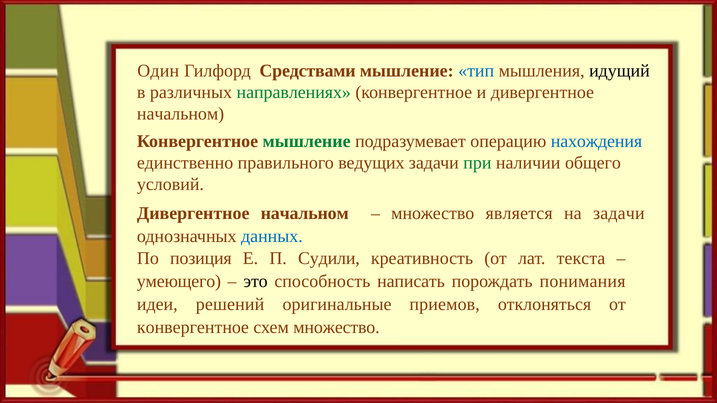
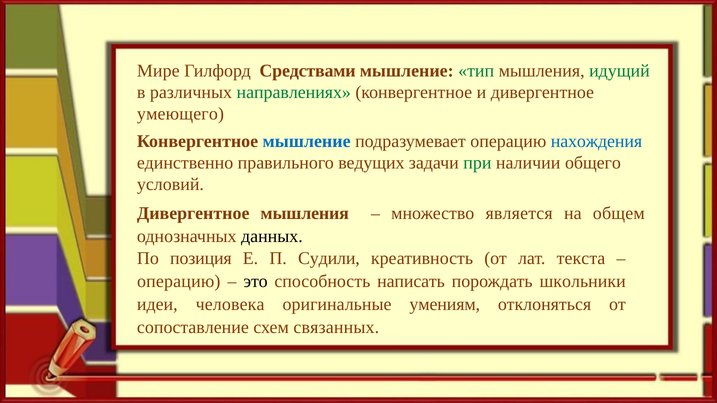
Один: Один -> Мире (158, 71)
тип colour: blue -> green (476, 71)
идущий colour: black -> green (619, 71)
начальном: начальном -> умеющего (180, 114)
мышление colour: green -> blue (307, 141)
начальном: начальном -> мышления (305, 213)
на задачи: задачи -> общем (619, 213)
данных colour: blue -> black (272, 236)
умеющего: умеющего -> операцию (179, 282)
понимания: понимания -> школьники (583, 282)
решений: решений -> человека (230, 305)
приемов: приемов -> умениям (445, 305)
конвергентное: конвергентное -> сопоставление (193, 328)
схем множество: множество -> связанных (336, 328)
